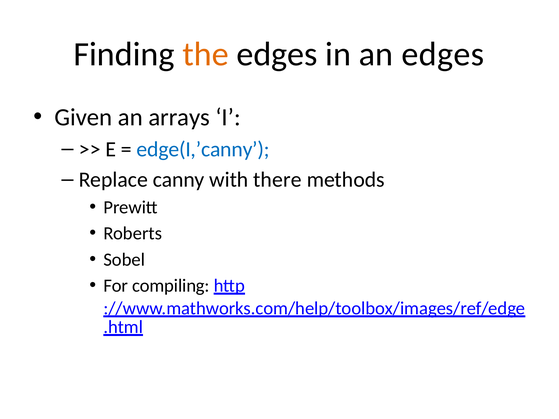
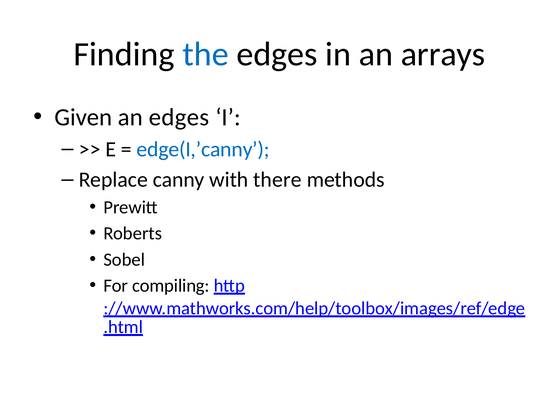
the colour: orange -> blue (206, 54)
an edges: edges -> arrays (443, 54)
an arrays: arrays -> edges (179, 117)
